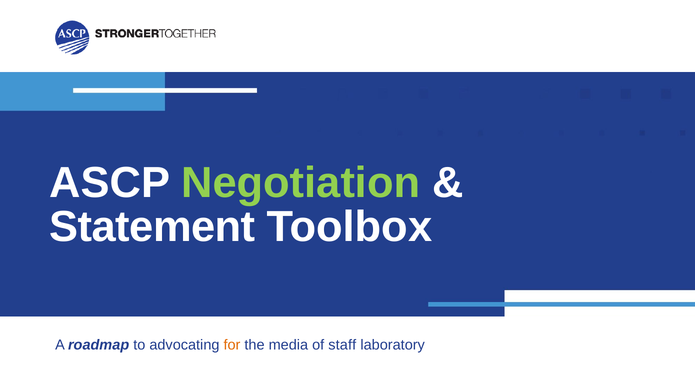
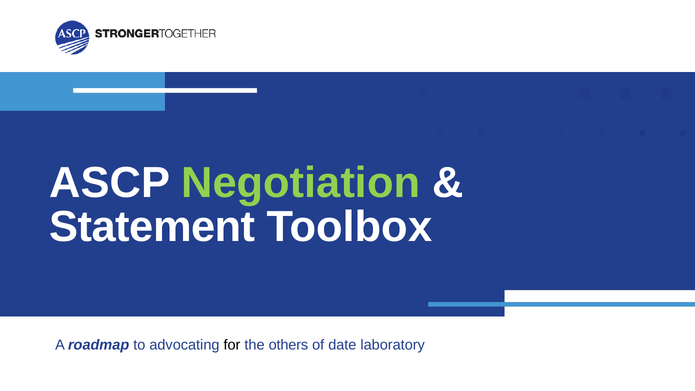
for colour: orange -> black (232, 345)
media: media -> others (288, 345)
staff: staff -> date (342, 345)
